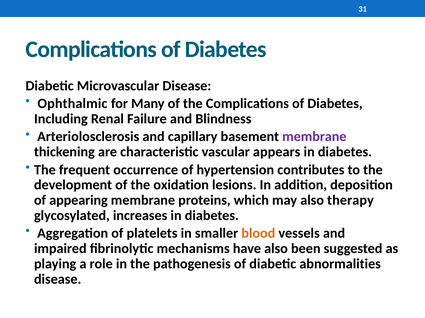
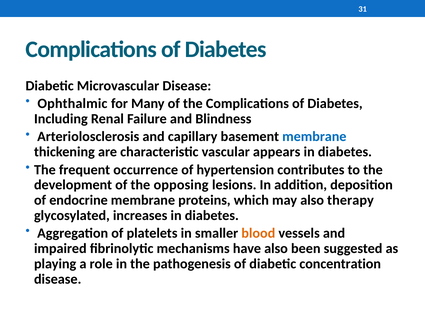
membrane colour: purple -> blue (314, 137)
oxidation: oxidation -> opposing (181, 185)
appearing: appearing -> endocrine (79, 201)
abnormalities: abnormalities -> concentration (340, 264)
